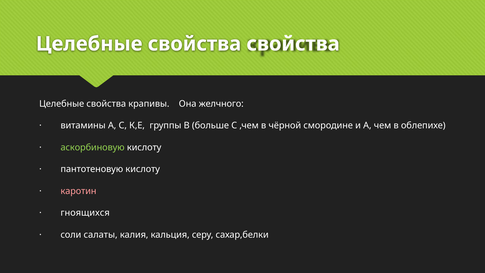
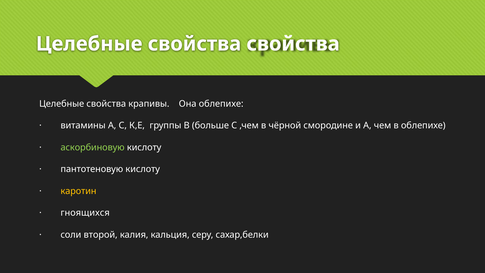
Она желчного: желчного -> облепихе (221, 104)
каротин colour: pink -> yellow (78, 191)
салаты: салаты -> второй (101, 235)
